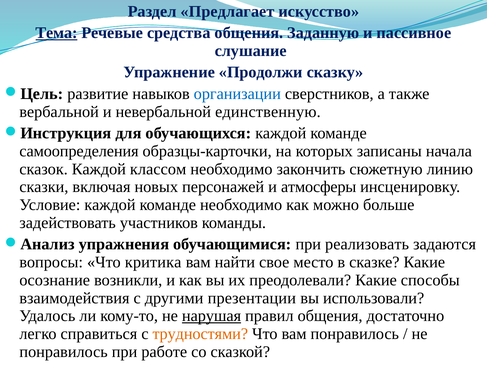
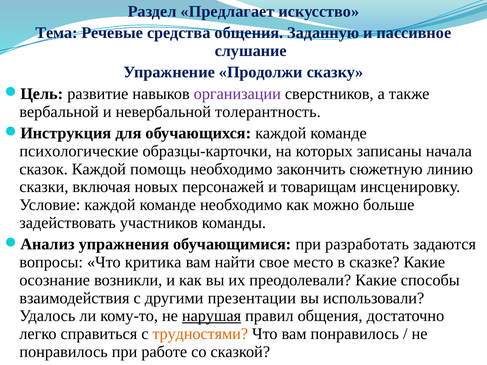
Тема underline: present -> none (57, 33)
организации colour: blue -> purple (237, 94)
единственную: единственную -> толерантность (268, 112)
самоопределения: самоопределения -> психологические (79, 151)
классом: классом -> помощь (158, 169)
атмосферы: атмосферы -> товарищам (319, 187)
реализовать: реализовать -> разработать (367, 244)
